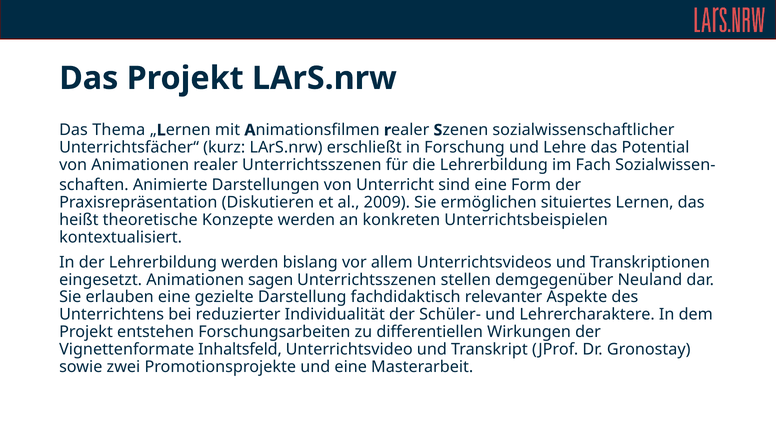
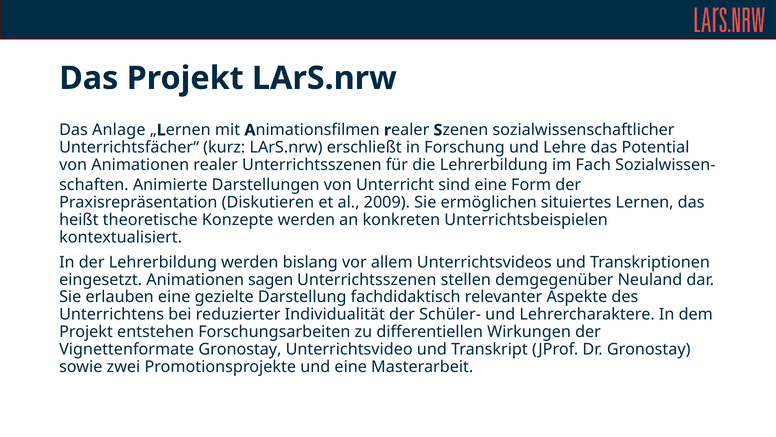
Thema: Thema -> Anlage (119, 130)
Vignettenformate Inhaltsfeld: Inhaltsfeld -> Gronostay (240, 349)
